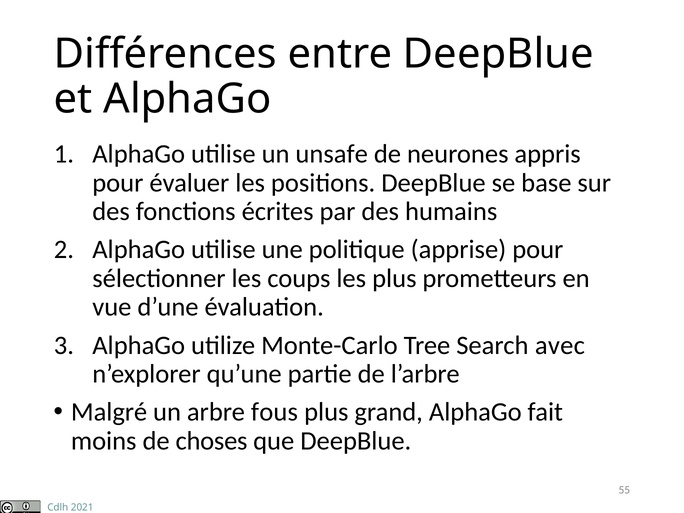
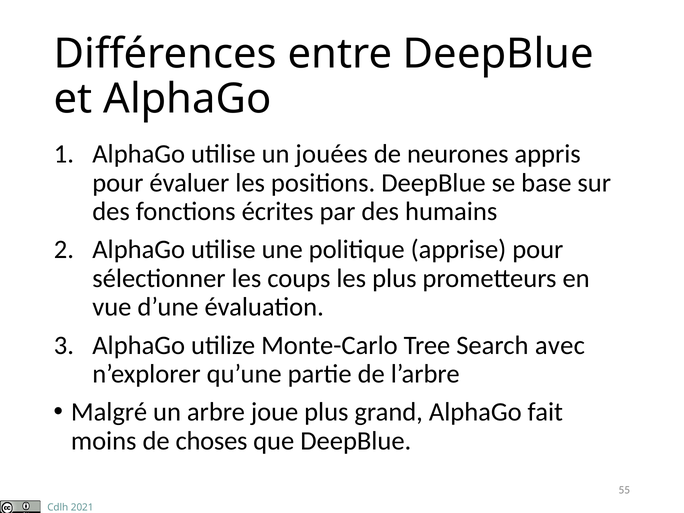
unsafe: unsafe -> jouées (332, 154)
fous: fous -> joue (275, 412)
